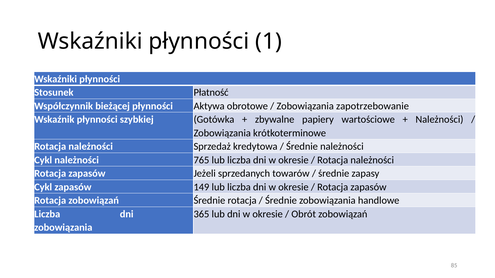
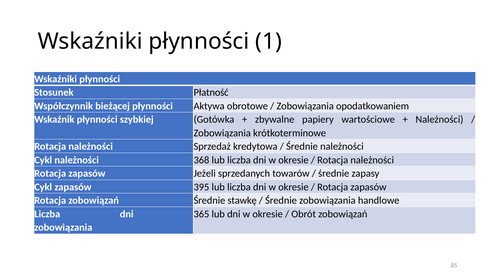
zapotrzebowanie: zapotrzebowanie -> opodatkowaniem (373, 106)
765: 765 -> 368 (201, 160)
149: 149 -> 395 (201, 187)
Średnie rotacja: rotacja -> stawkę (242, 201)
